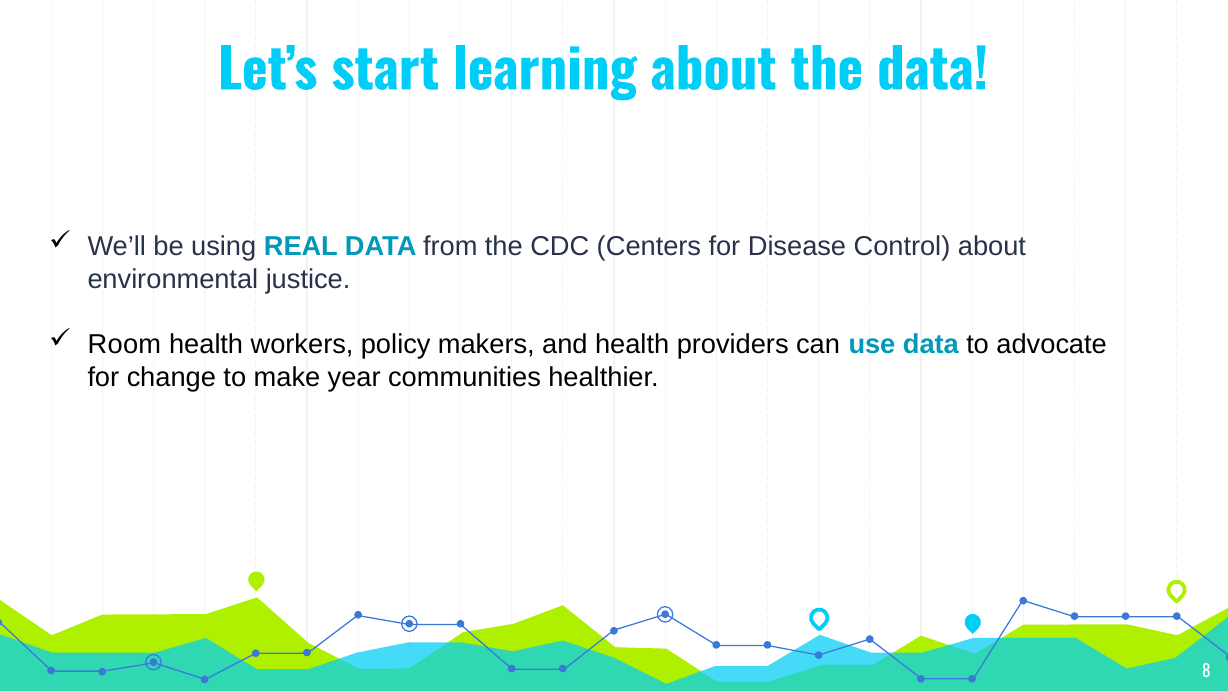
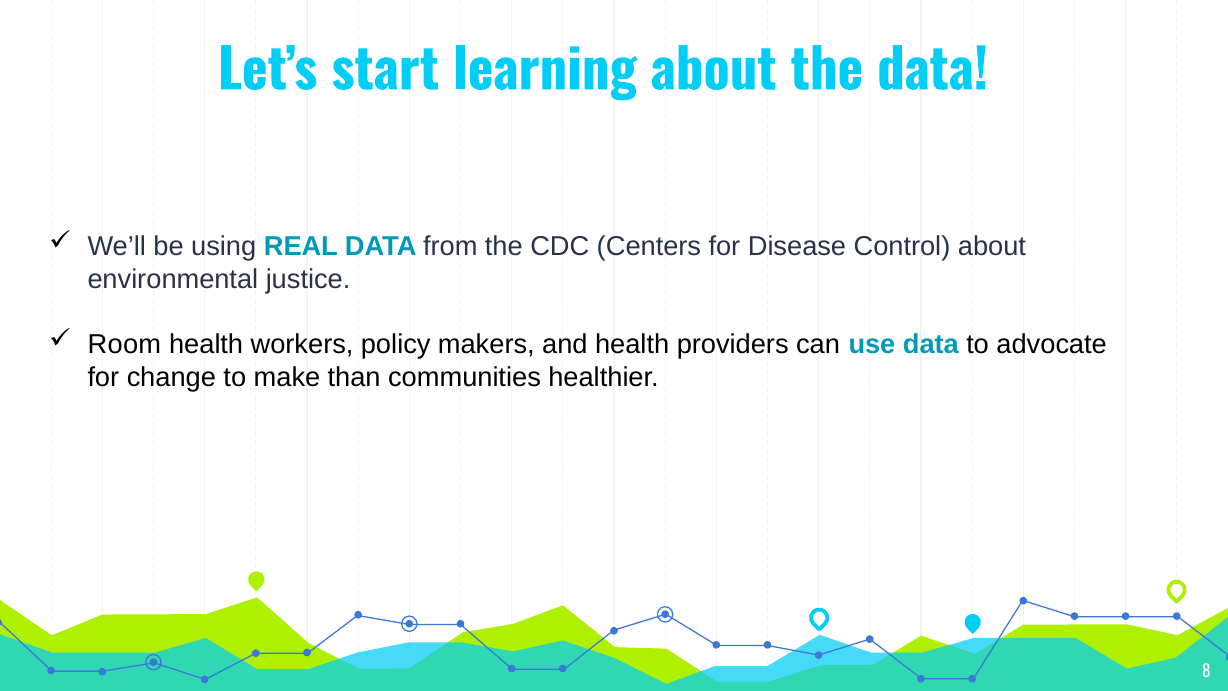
year: year -> than (354, 377)
